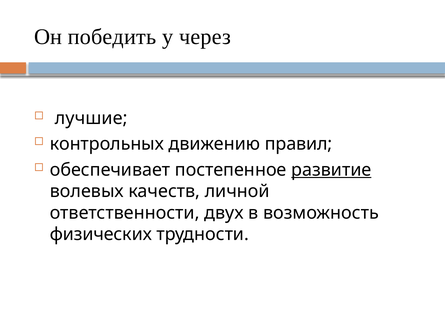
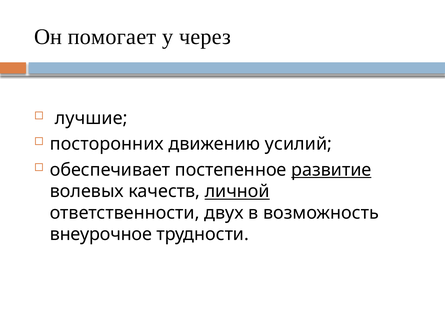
победить: победить -> помогает (112, 37)
контрольных: контрольных -> посторонних (107, 144)
правил: правил -> усилий (298, 144)
личной underline: none -> present (237, 191)
физических: физических -> внеурочное (101, 234)
